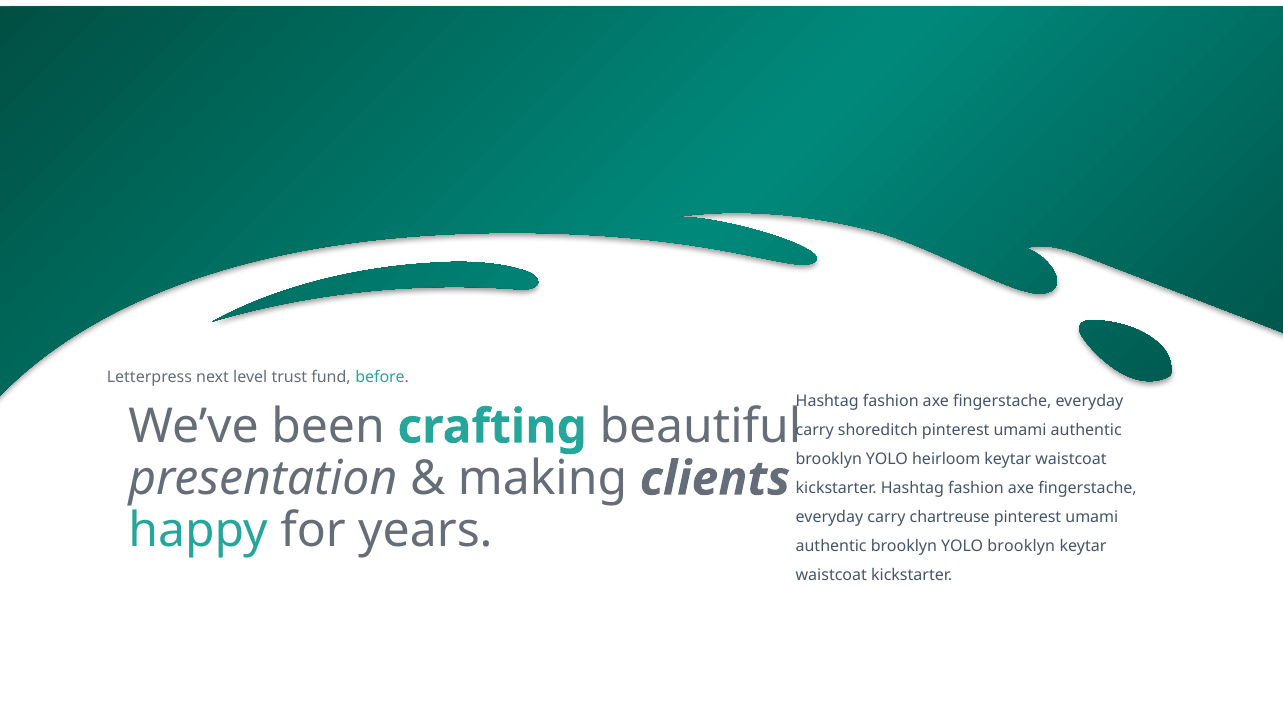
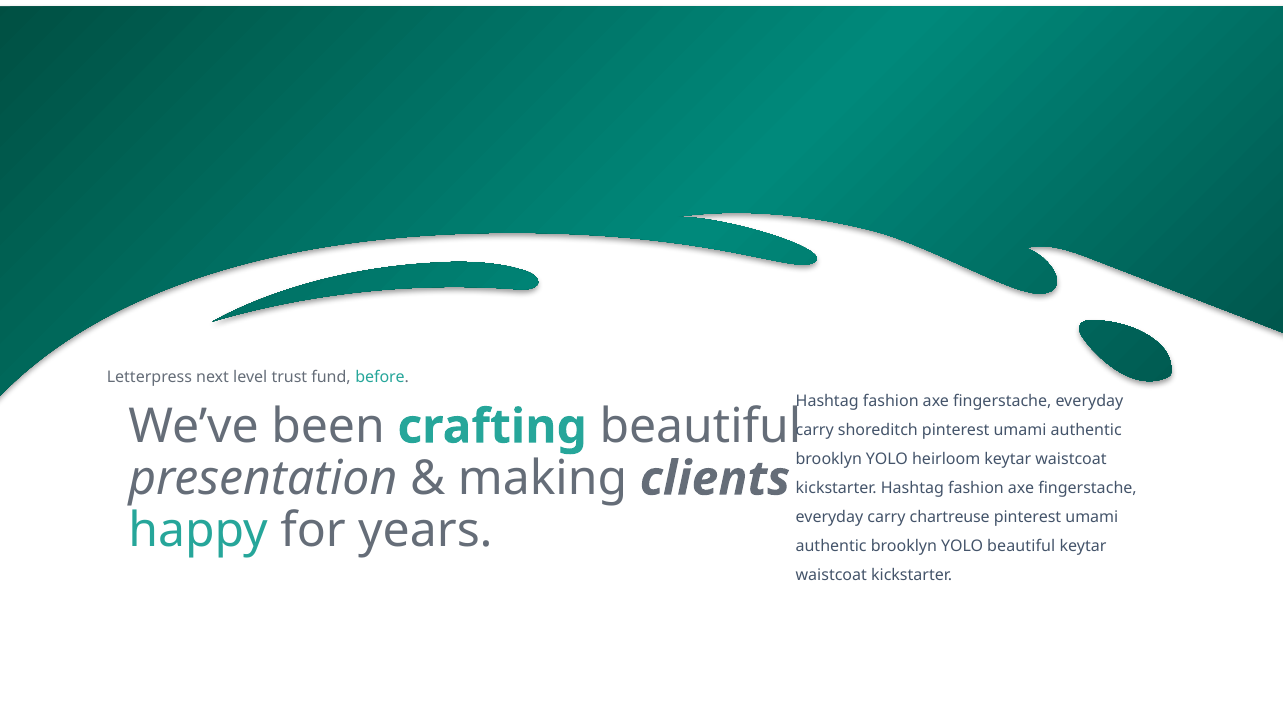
YOLO brooklyn: brooklyn -> beautiful (1021, 546)
